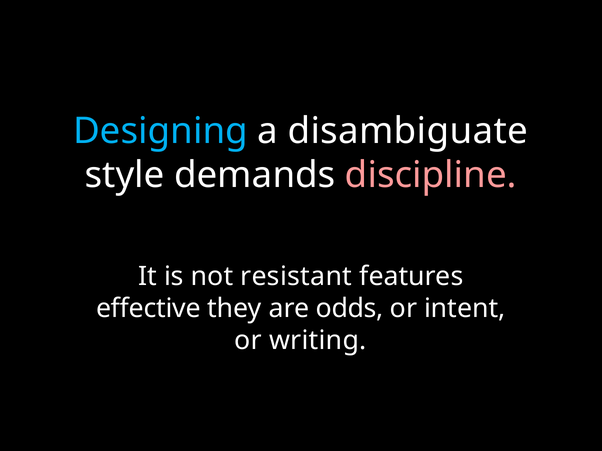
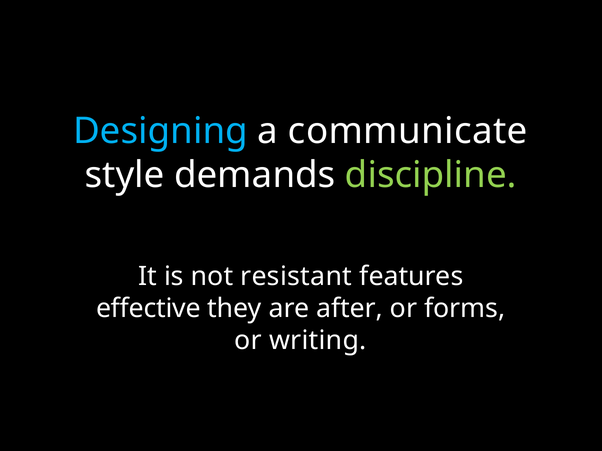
disambiguate: disambiguate -> communicate (408, 131)
discipline colour: pink -> light green (431, 175)
odds: odds -> after (350, 309)
intent: intent -> forms (465, 309)
